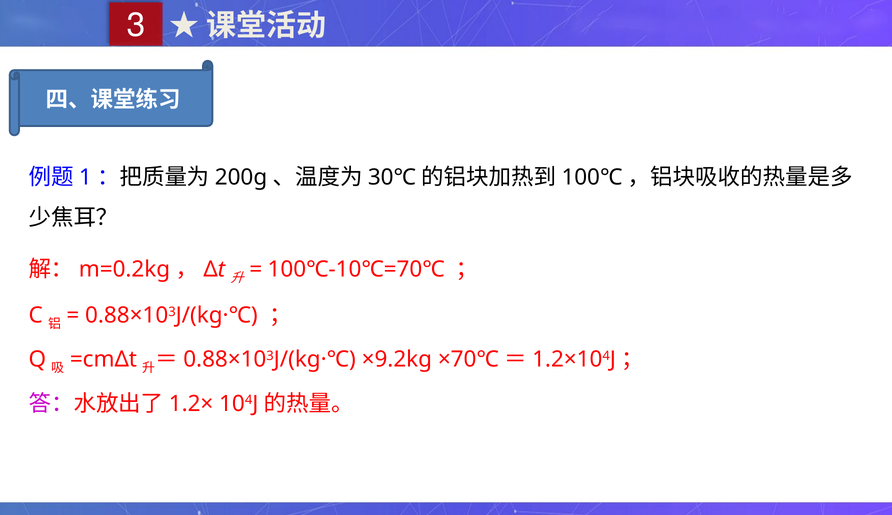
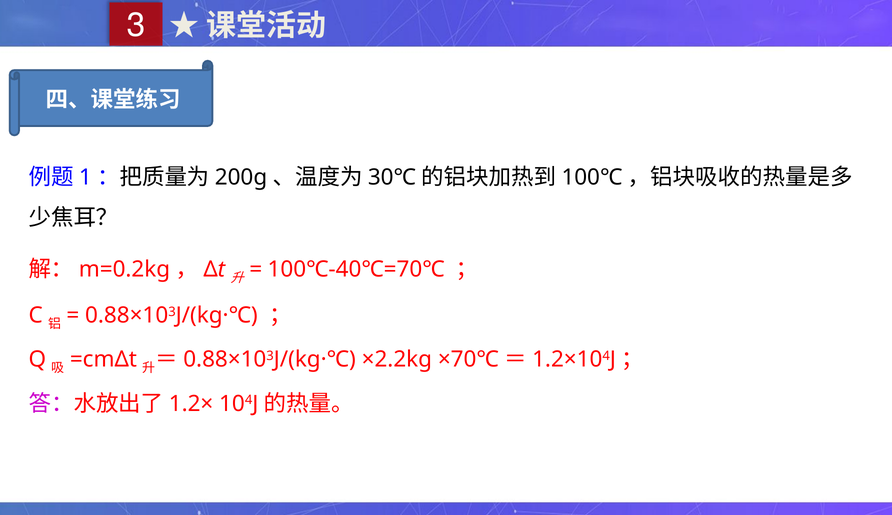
100℃-10℃=70℃: 100℃-10℃=70℃ -> 100℃-40℃=70℃ (356, 269)
×9.2kg: ×9.2kg -> ×2.2kg (397, 359)
